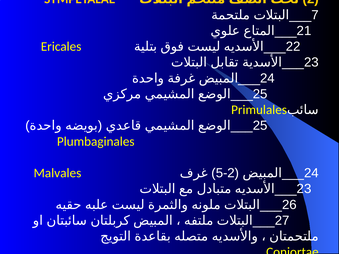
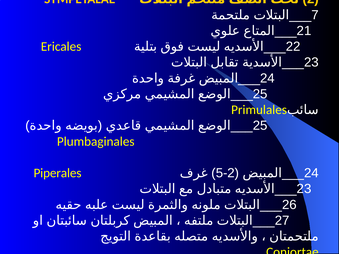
Malvales: Malvales -> Piperales (58, 173)
